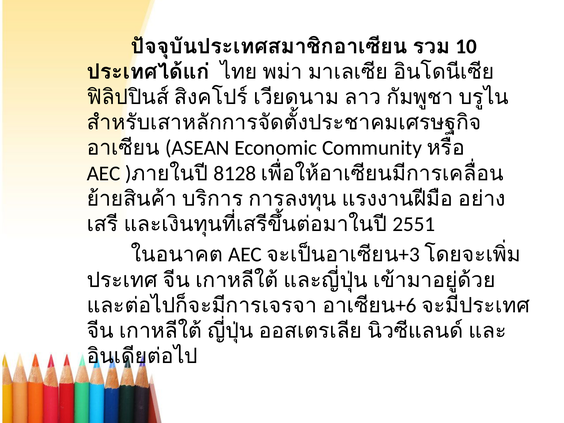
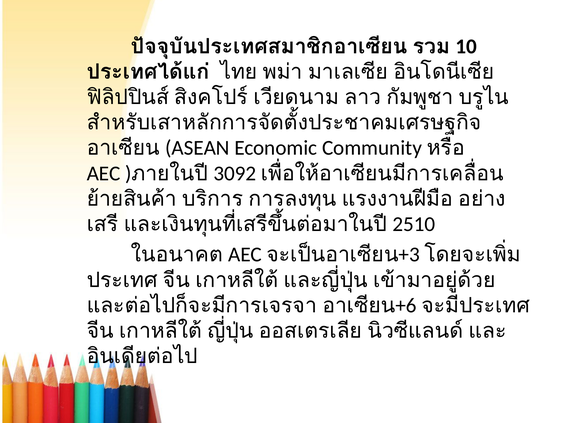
8128: 8128 -> 3092 (235, 173)
2551: 2551 -> 2510 (414, 224)
